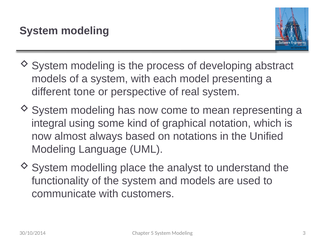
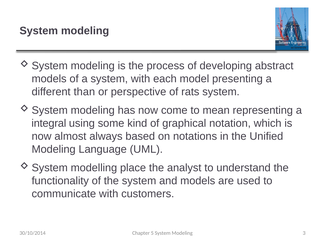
tone: tone -> than (84, 92)
real: real -> rats (190, 92)
